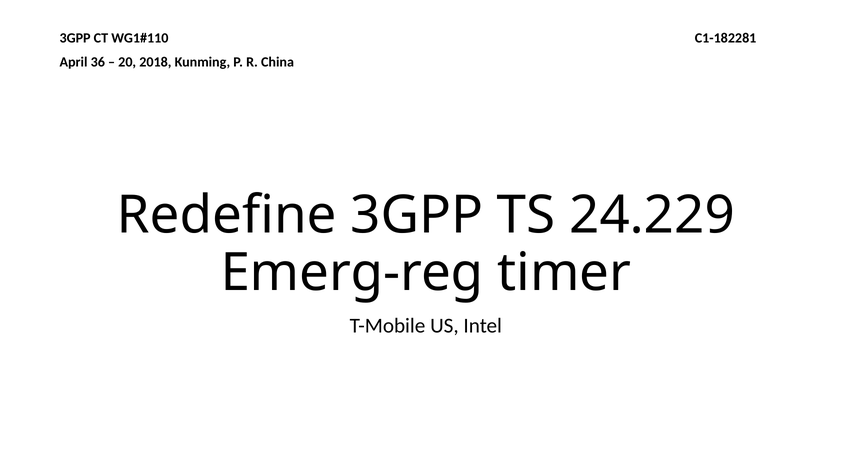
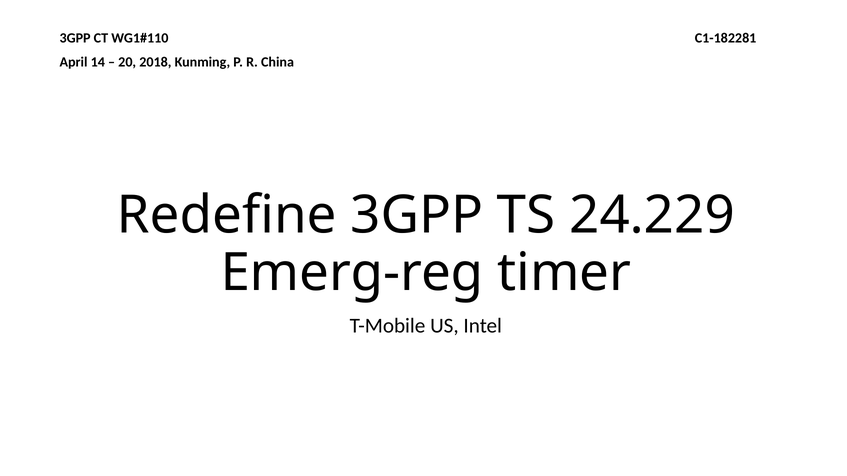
36: 36 -> 14 (98, 62)
